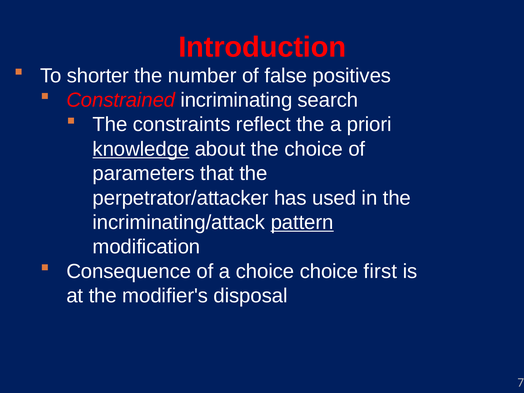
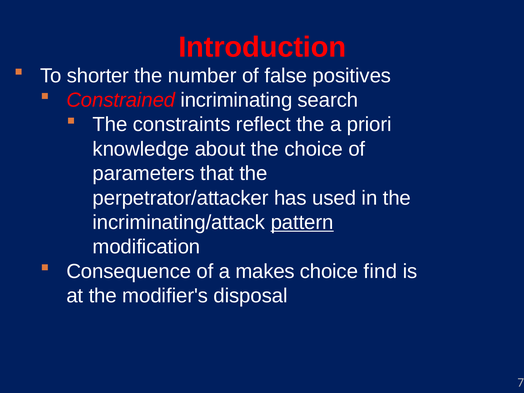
knowledge underline: present -> none (141, 149)
a choice: choice -> makes (265, 271)
first: first -> find (380, 271)
